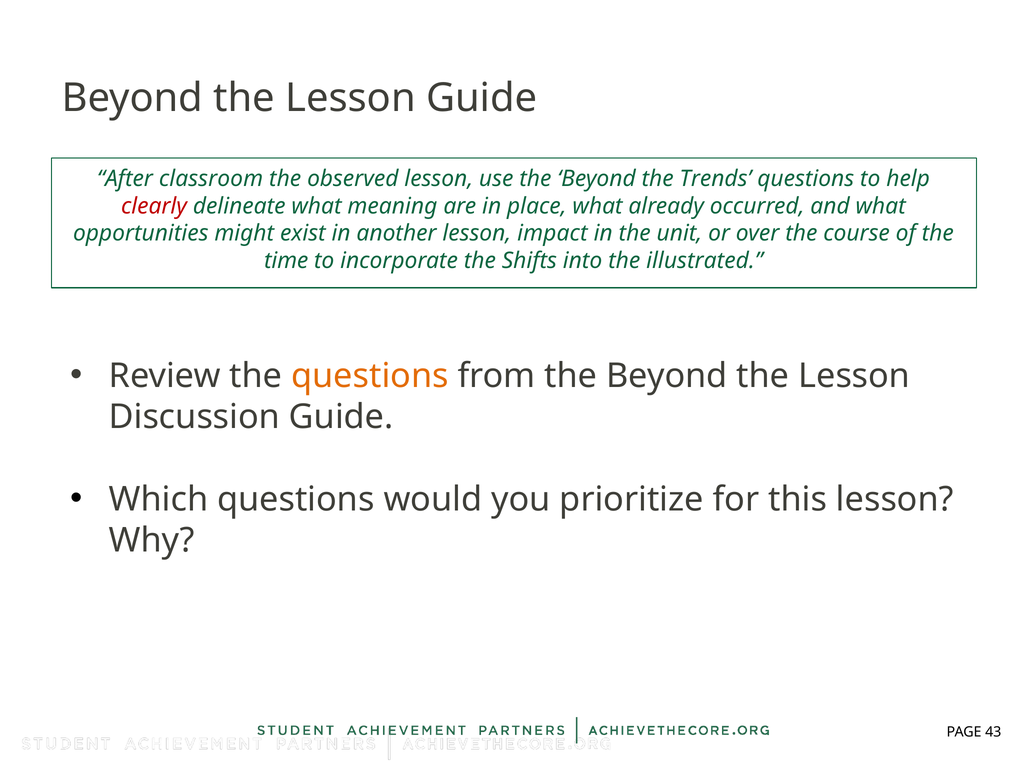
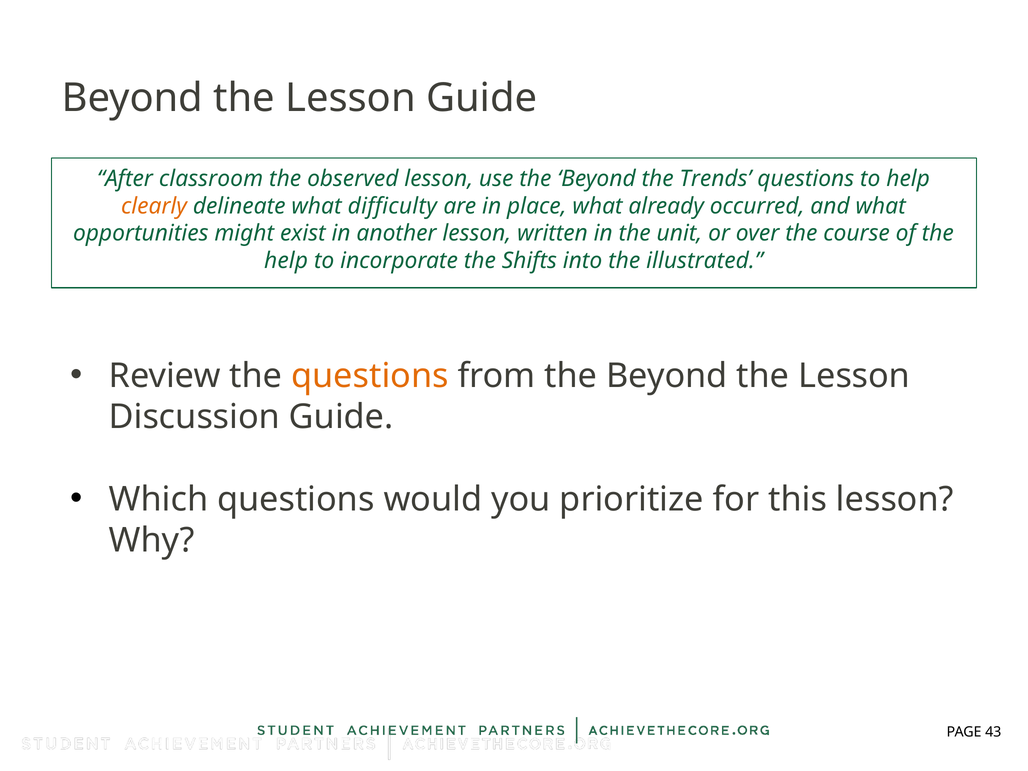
clearly colour: red -> orange (154, 206)
meaning: meaning -> difficulty (392, 206)
impact: impact -> written (552, 233)
time: time -> help (286, 261)
